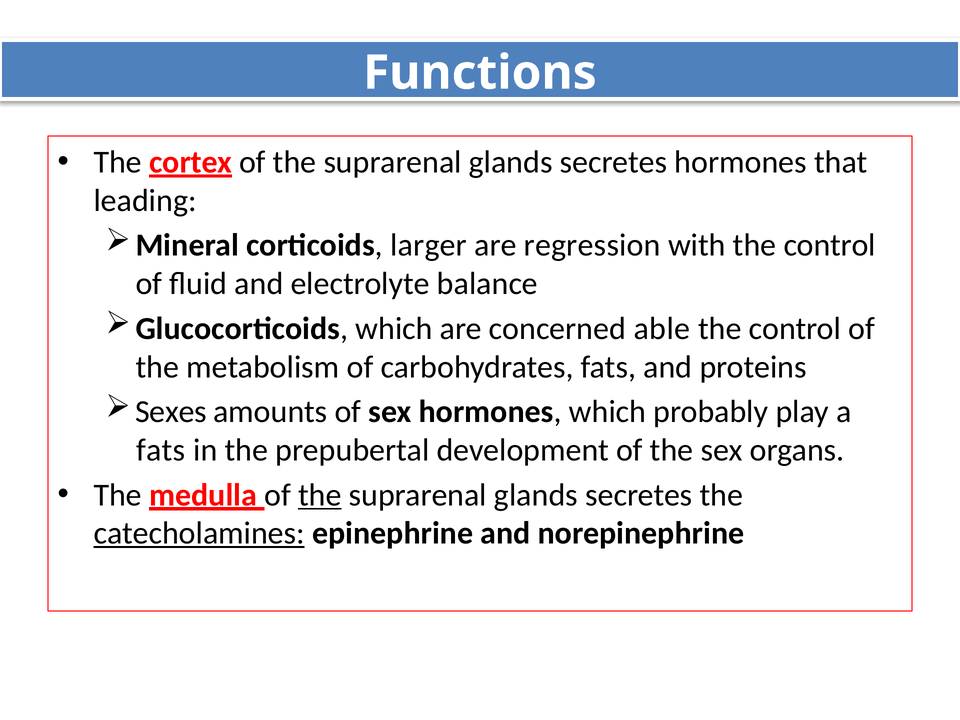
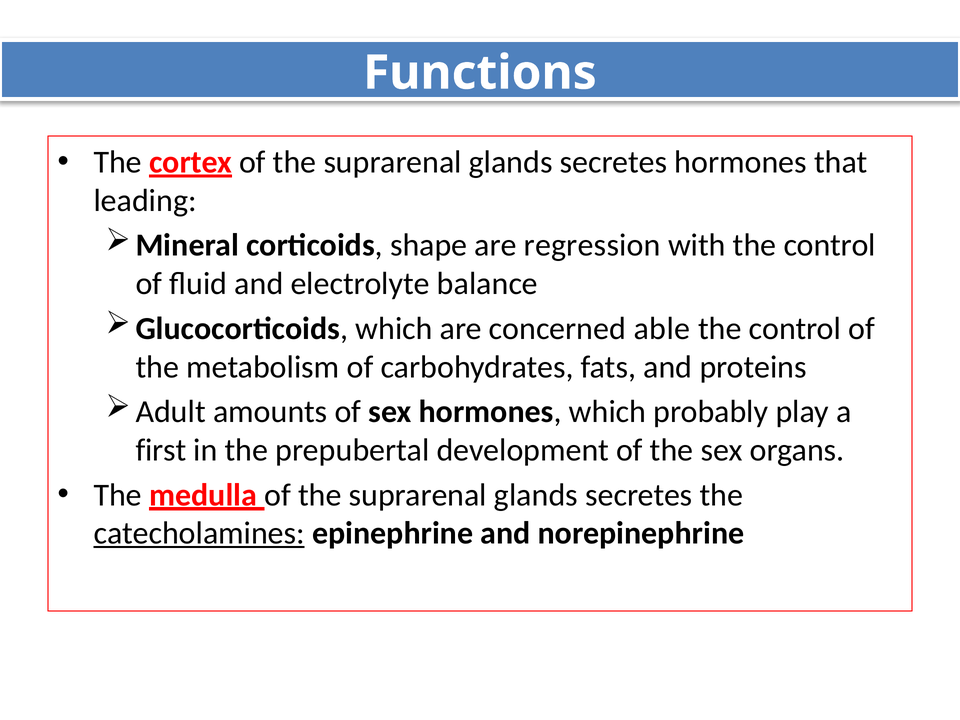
larger: larger -> shape (429, 245)
Sexes: Sexes -> Adult (171, 412)
fats: fats -> first (161, 450)
the underline: present -> none (320, 495)
